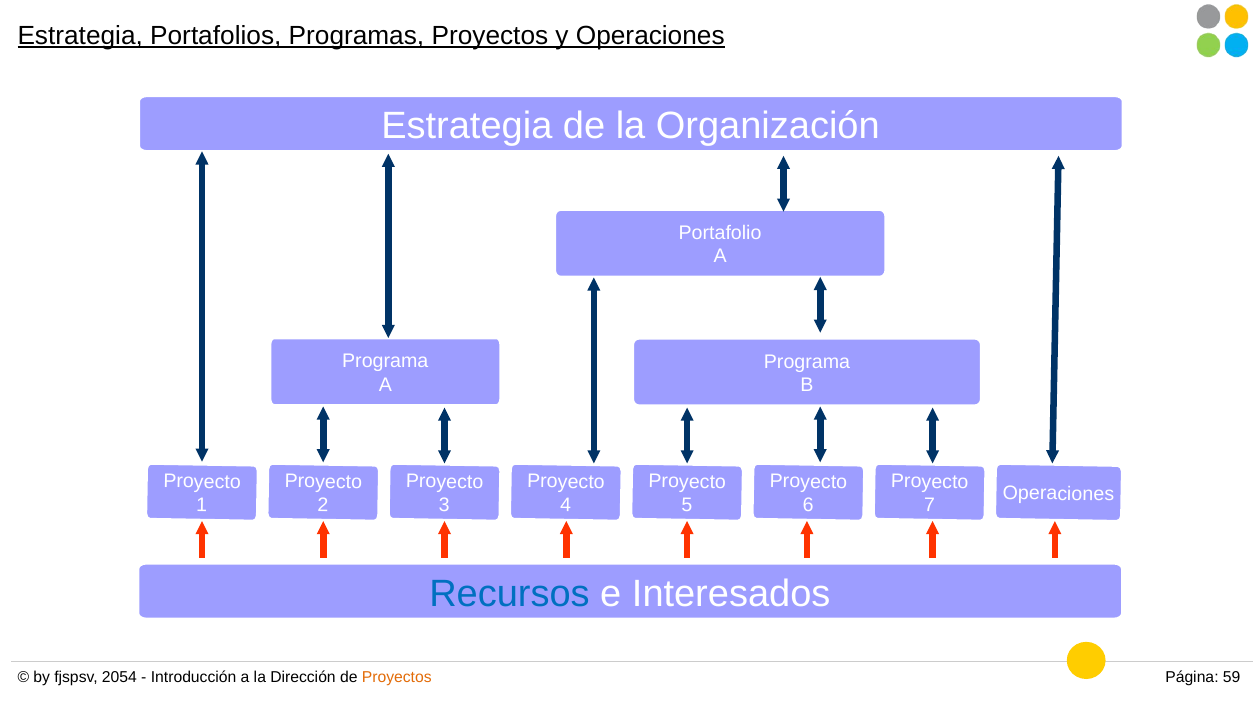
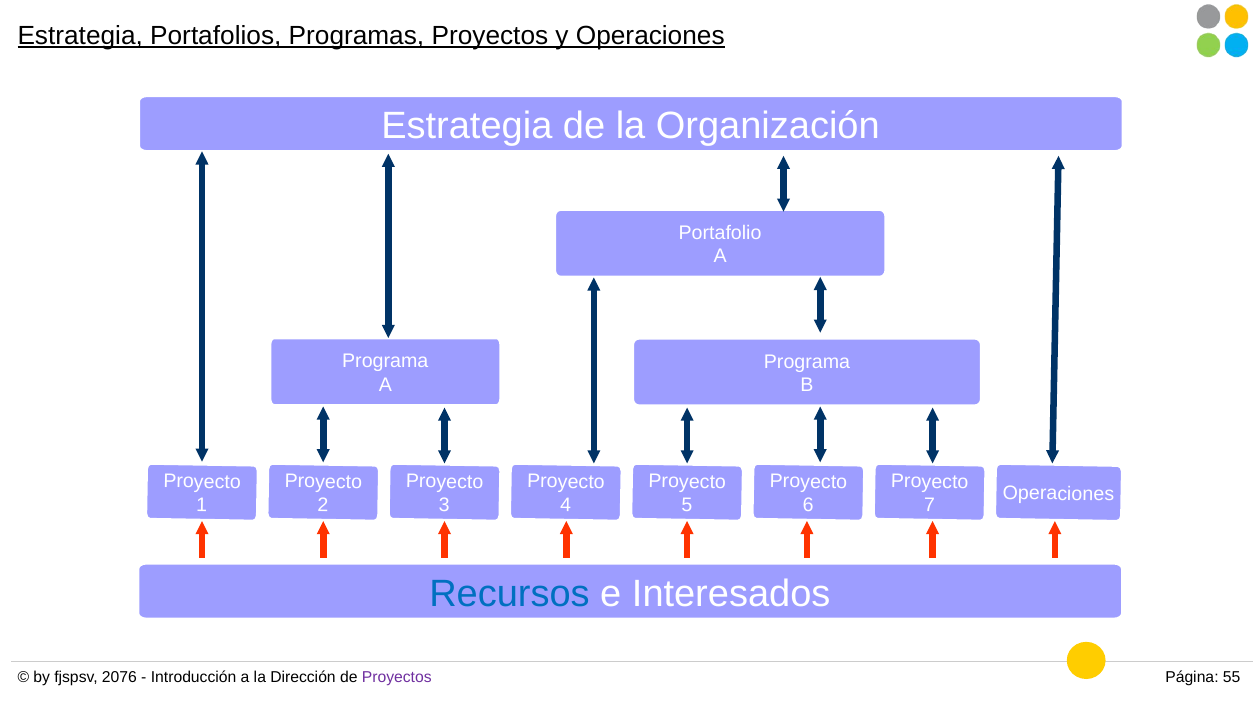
2054: 2054 -> 2076 (119, 677)
Proyectos colour: orange -> purple (397, 677)
59: 59 -> 55 (1232, 677)
